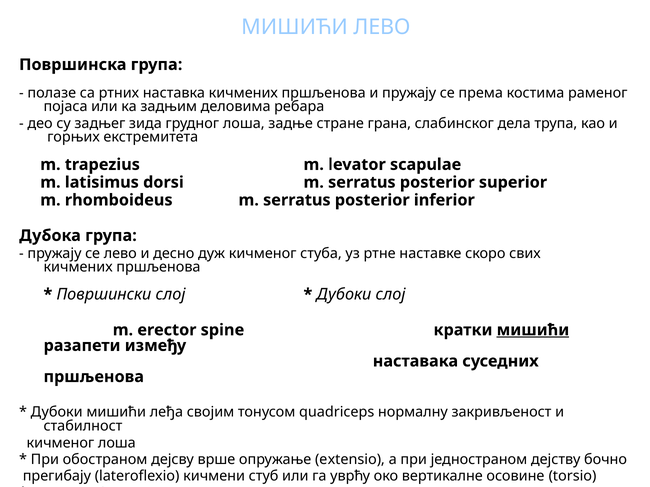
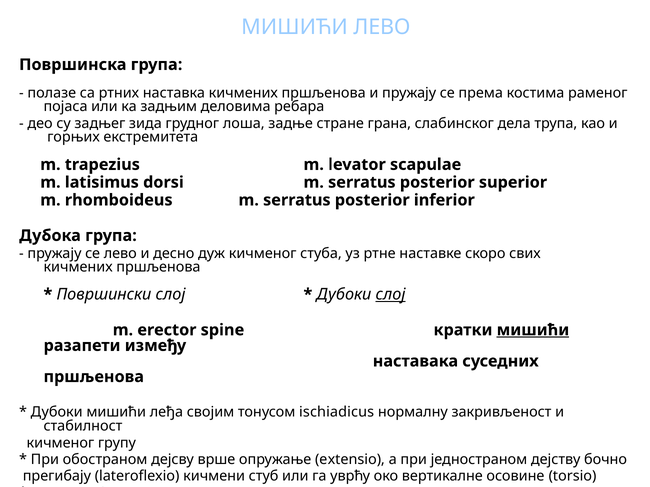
слој underline: none -> present (390, 295)
quadriceps: quadriceps -> ischiadicus (337, 413)
кичменог лоша: лоша -> групу (117, 443)
